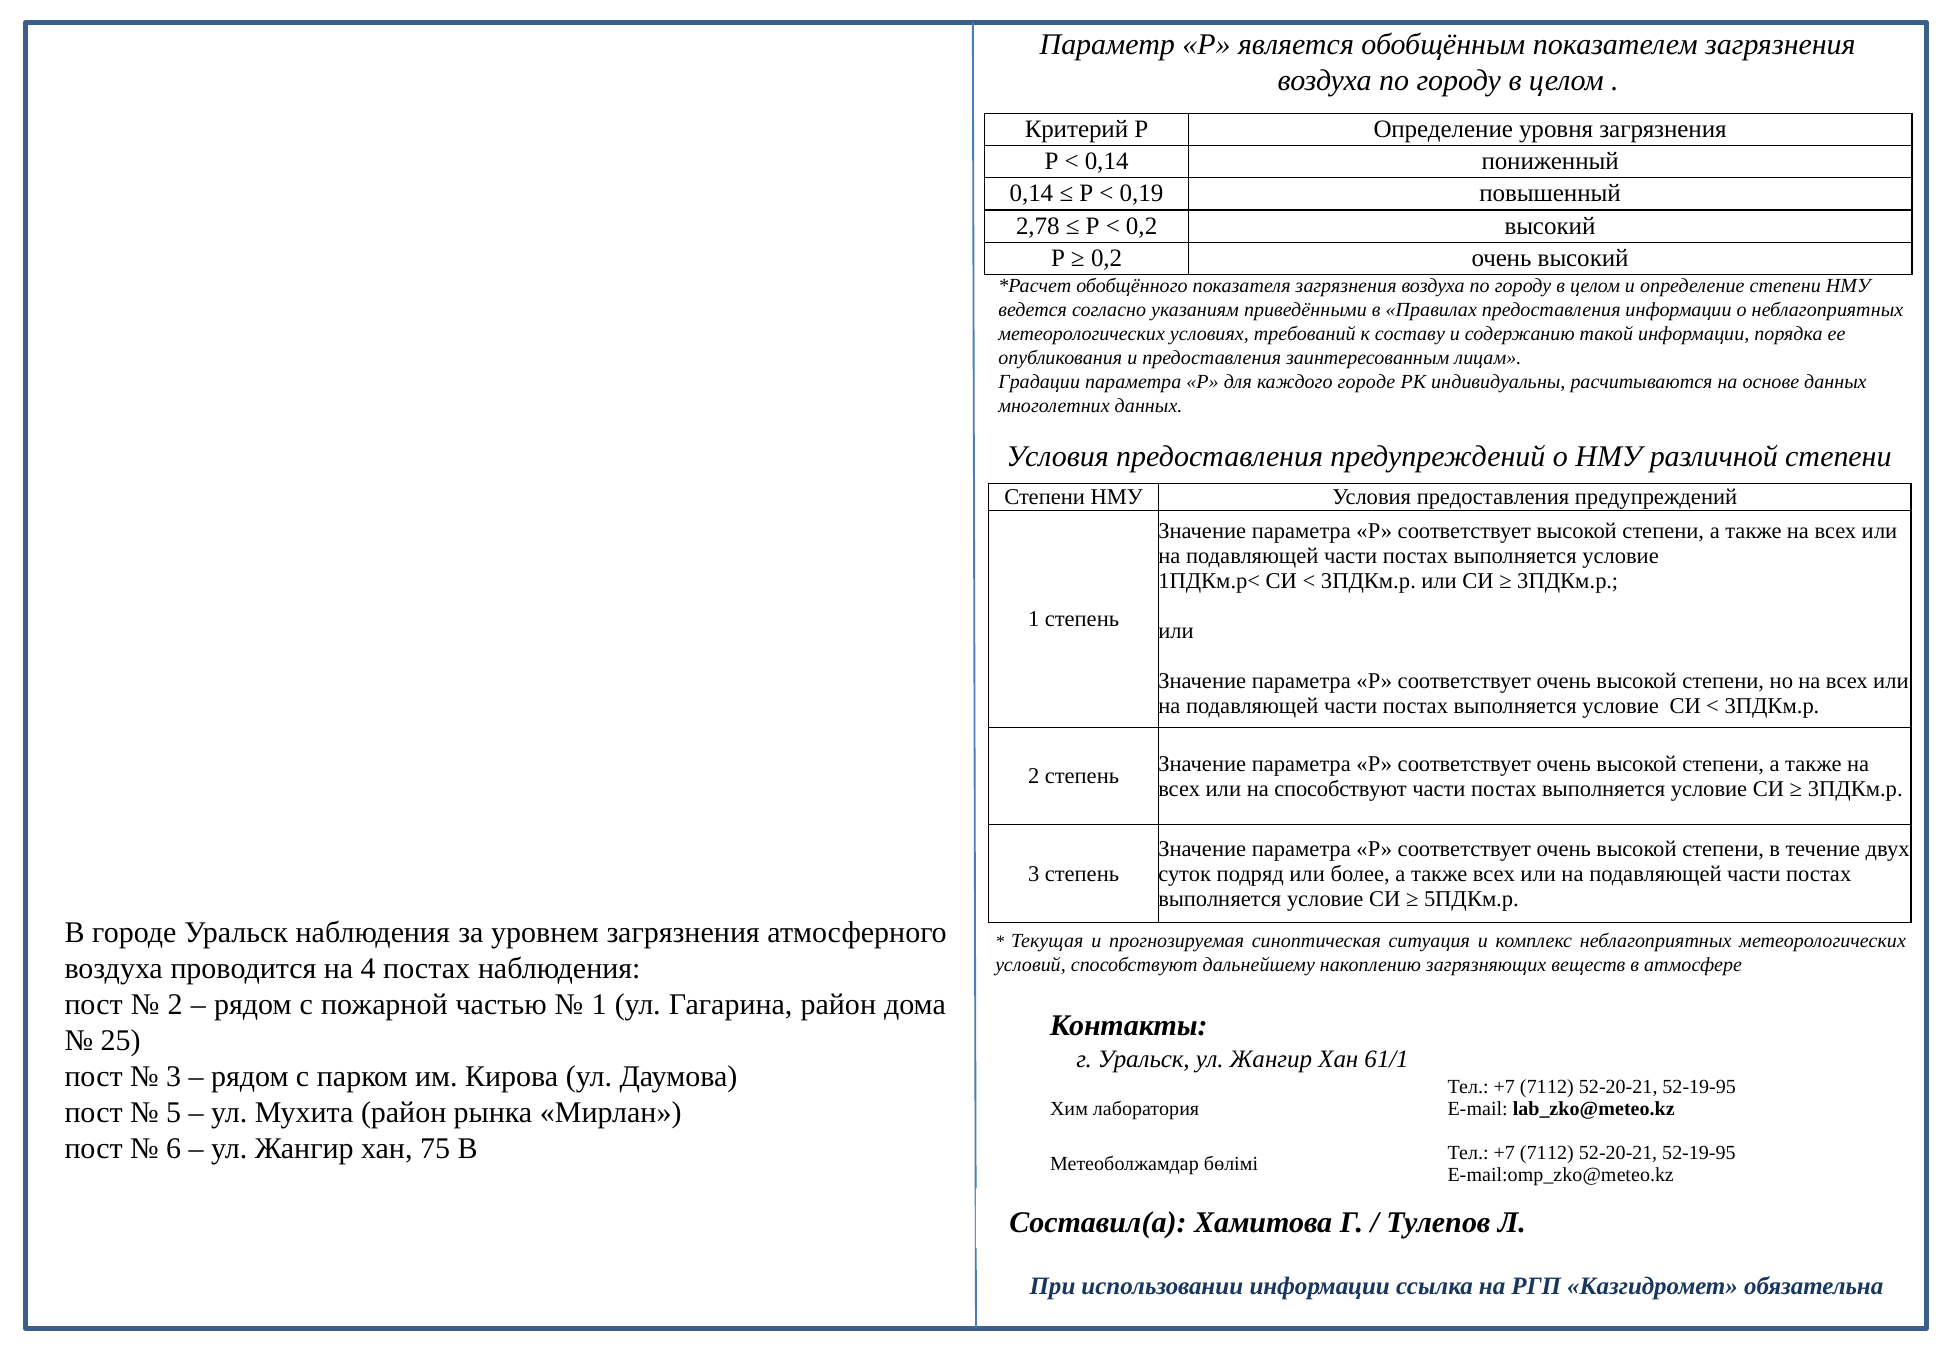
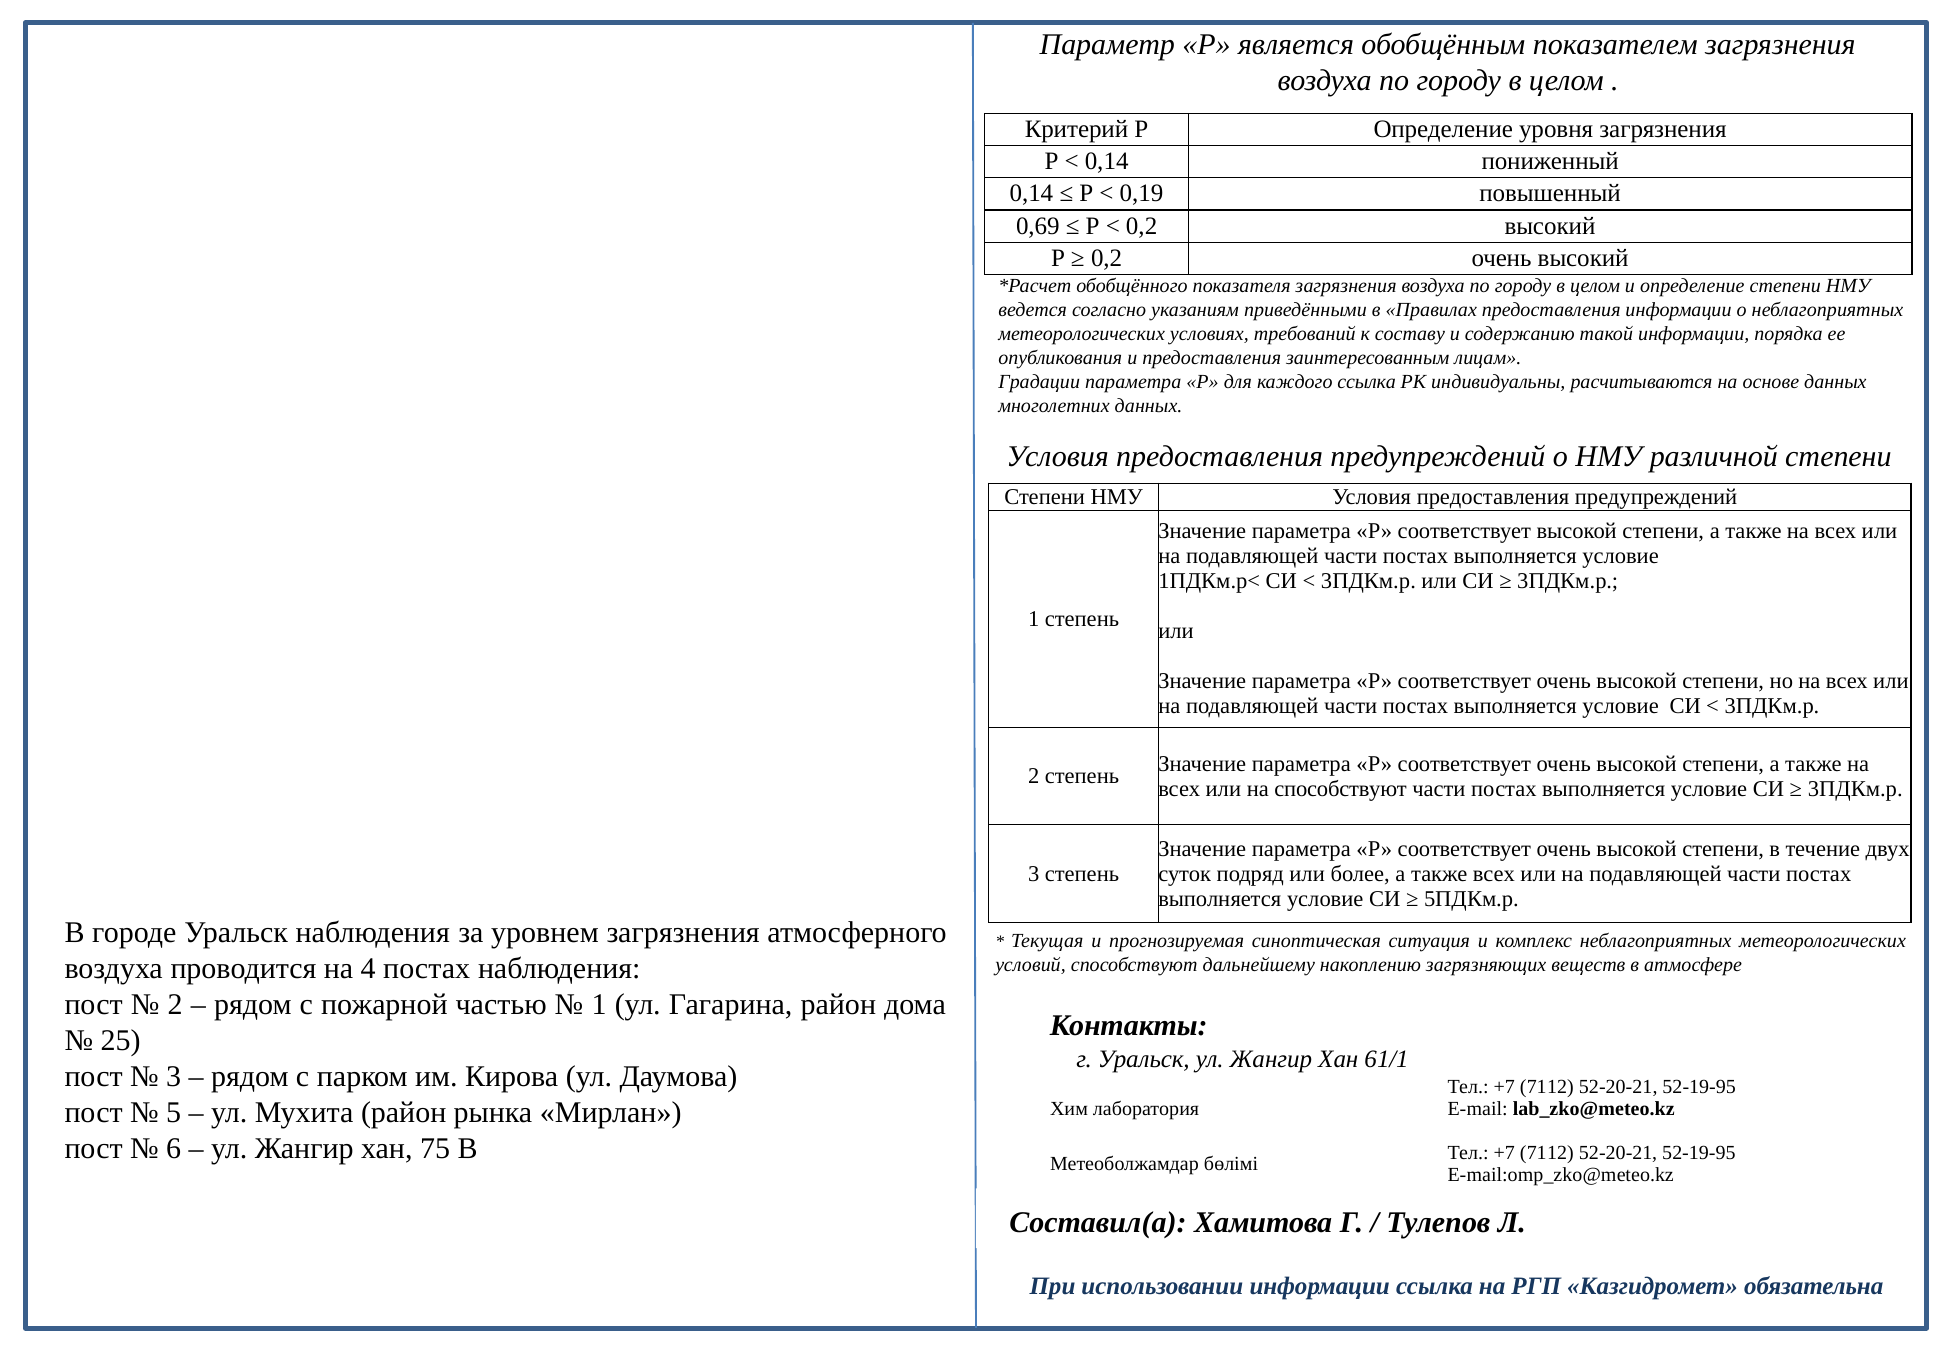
2,78: 2,78 -> 0,69 (1038, 226)
каждого городе: городе -> ссылка (1367, 382)
